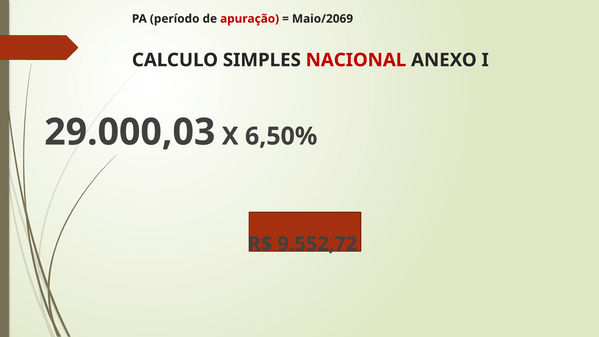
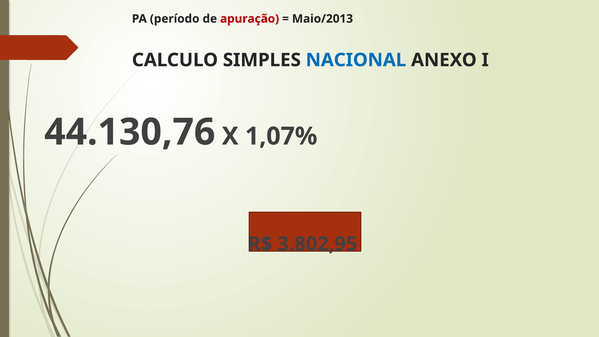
Maio/2069: Maio/2069 -> Maio/2013 (323, 19)
NACIONAL colour: red -> blue (356, 60)
29.000,03: 29.000,03 -> 44.130,76 (130, 132)
6,50%: 6,50% -> 1,07% (281, 136)
9.552,72: 9.552,72 -> 3.802,95 (317, 244)
